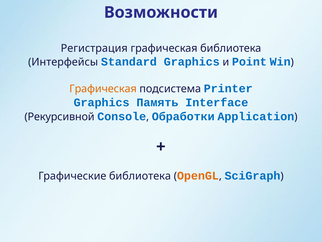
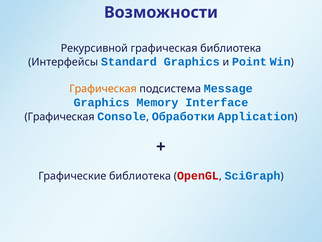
Регистрация: Регистрация -> Рекурсивной (94, 48)
Printer: Printer -> Message (228, 88)
Память: Память -> Memory (157, 102)
Рекурсивной: Рекурсивной -> Графическая (60, 117)
OpenGL colour: orange -> red (198, 175)
